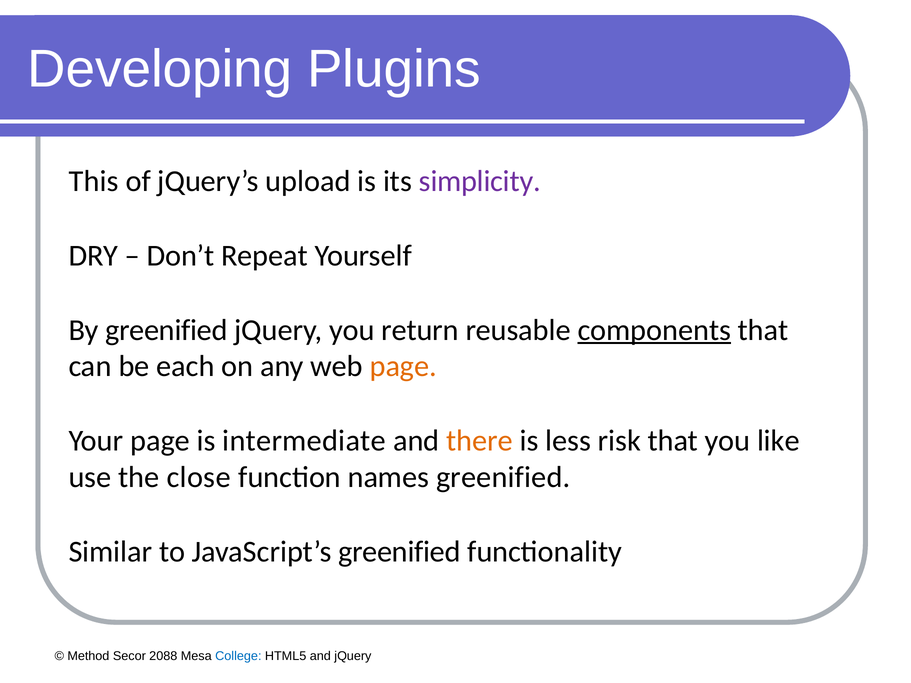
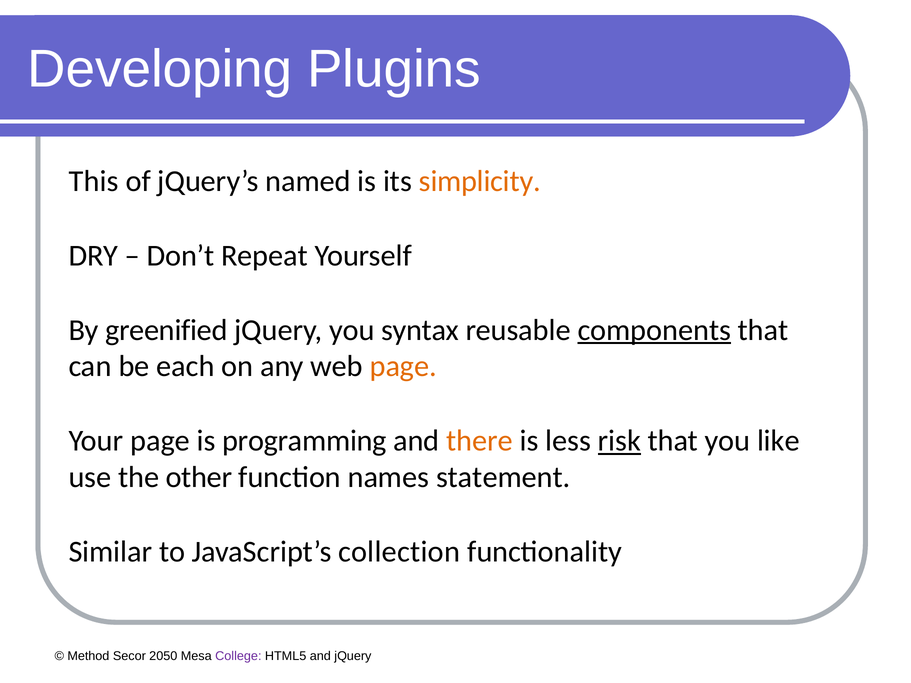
upload: upload -> named (308, 181)
simplicity colour: purple -> orange (480, 181)
return: return -> syntax (420, 330)
intermediate: intermediate -> programming (304, 441)
risk underline: none -> present (619, 441)
close: close -> other (199, 478)
names greenified: greenified -> statement (503, 478)
JavaScript’s greenified: greenified -> collection (399, 552)
2088: 2088 -> 2050 (163, 656)
College colour: blue -> purple (238, 656)
